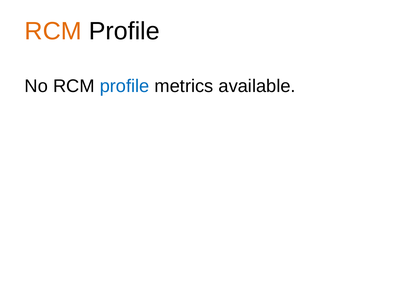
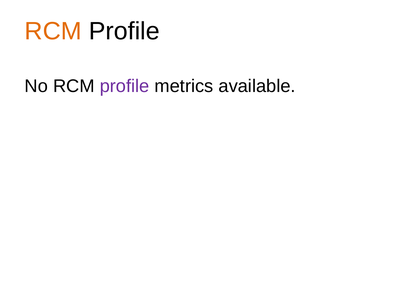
profile colour: blue -> purple (125, 86)
